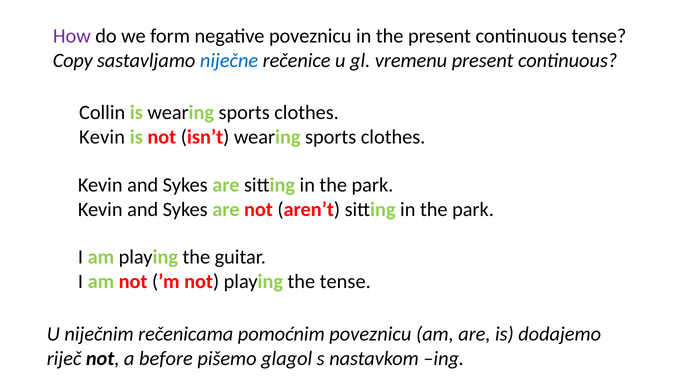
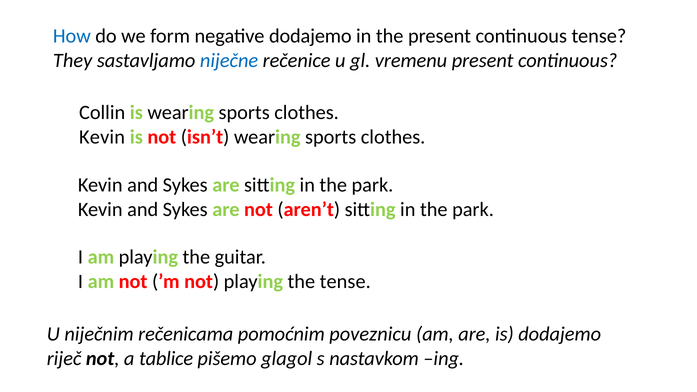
How colour: purple -> blue (72, 36)
negative poveznicu: poveznicu -> dodajemo (310, 36)
Copy: Copy -> They (73, 61)
before: before -> tablice (166, 359)
